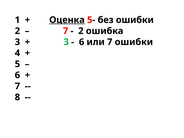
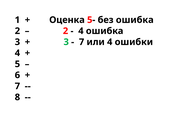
Оценка underline: present -> none (67, 20)
без ошибки: ошибки -> ошибка (135, 20)
7: 7 -> 2 (66, 31)
2: 2 -> 4 (81, 31)
6: 6 -> 7 (82, 42)
или 7: 7 -> 4 (110, 42)
